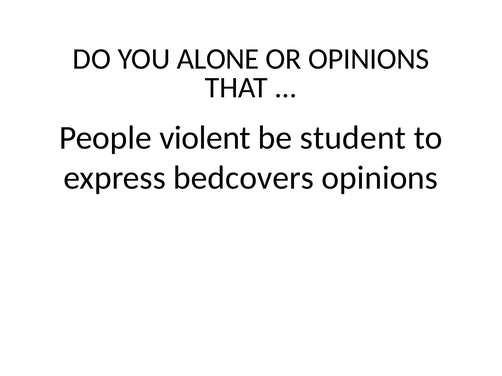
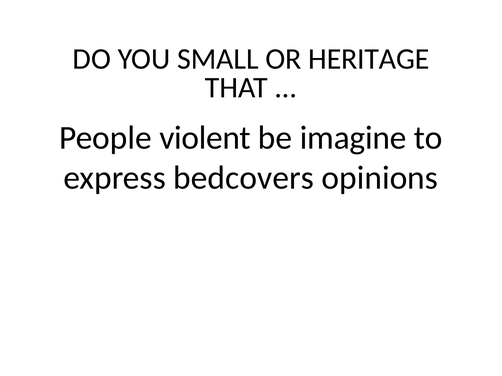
ALONE: ALONE -> SMALL (218, 59)
OR OPINIONS: OPINIONS -> HERITAGE (369, 59)
student: student -> imagine (353, 138)
